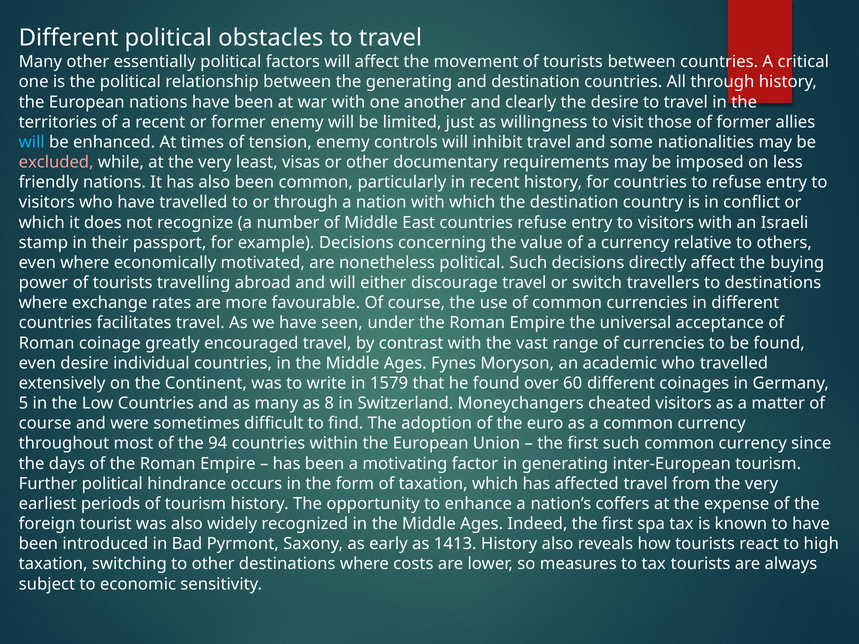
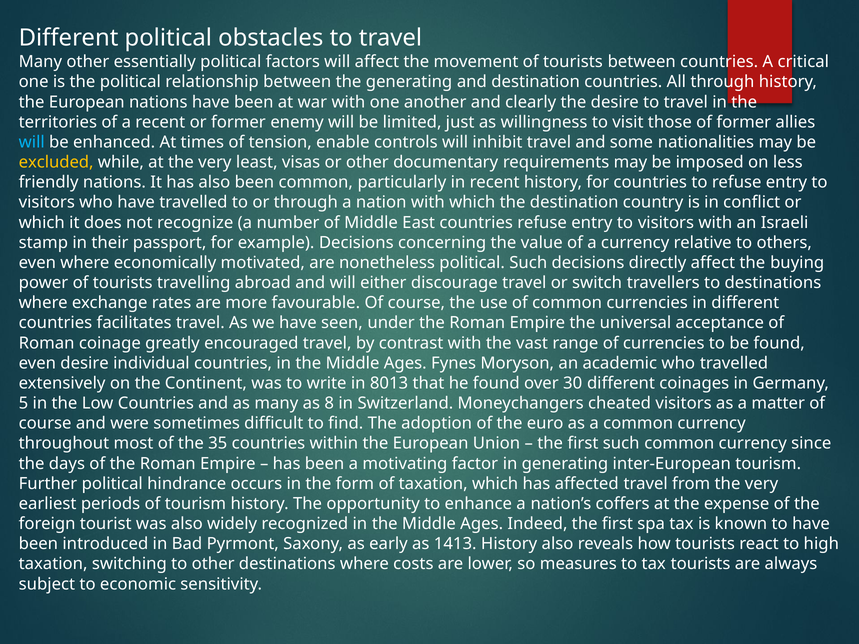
tension enemy: enemy -> enable (343, 142)
excluded colour: pink -> yellow (56, 162)
1579: 1579 -> 8013 (389, 383)
60: 60 -> 30 (573, 383)
94: 94 -> 35 (218, 444)
